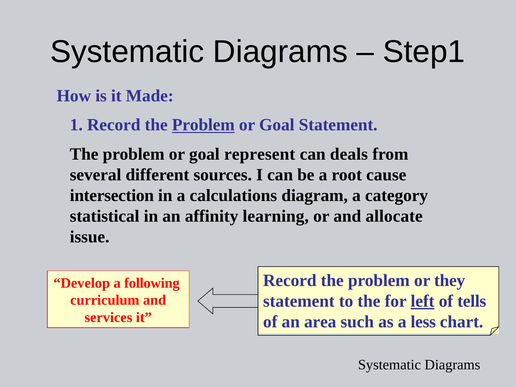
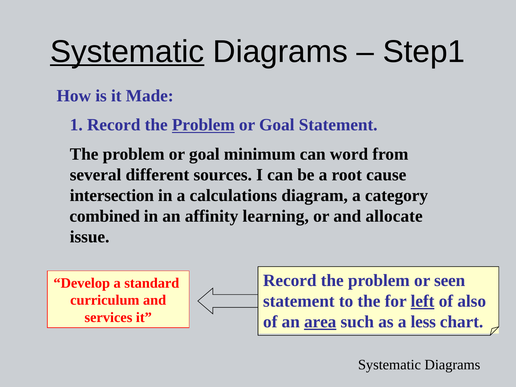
Systematic underline: none -> present (127, 52)
represent: represent -> minimum (260, 154)
deals: deals -> word (349, 154)
statistical: statistical -> combined (105, 216)
they: they -> seen (450, 281)
following: following -> standard (152, 283)
tells: tells -> also (472, 301)
area underline: none -> present (320, 322)
